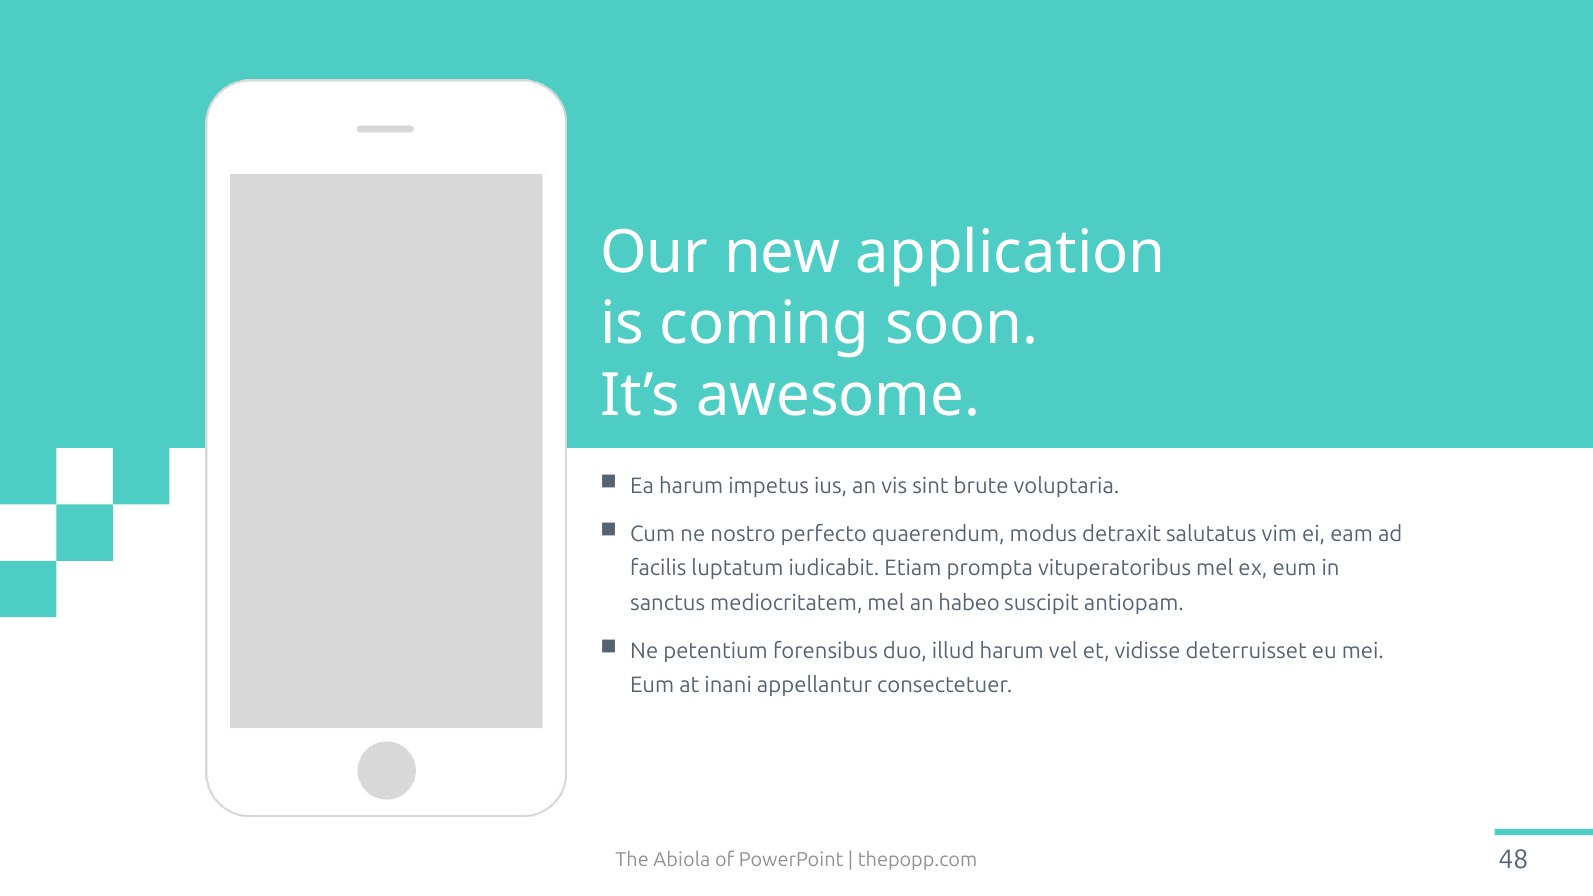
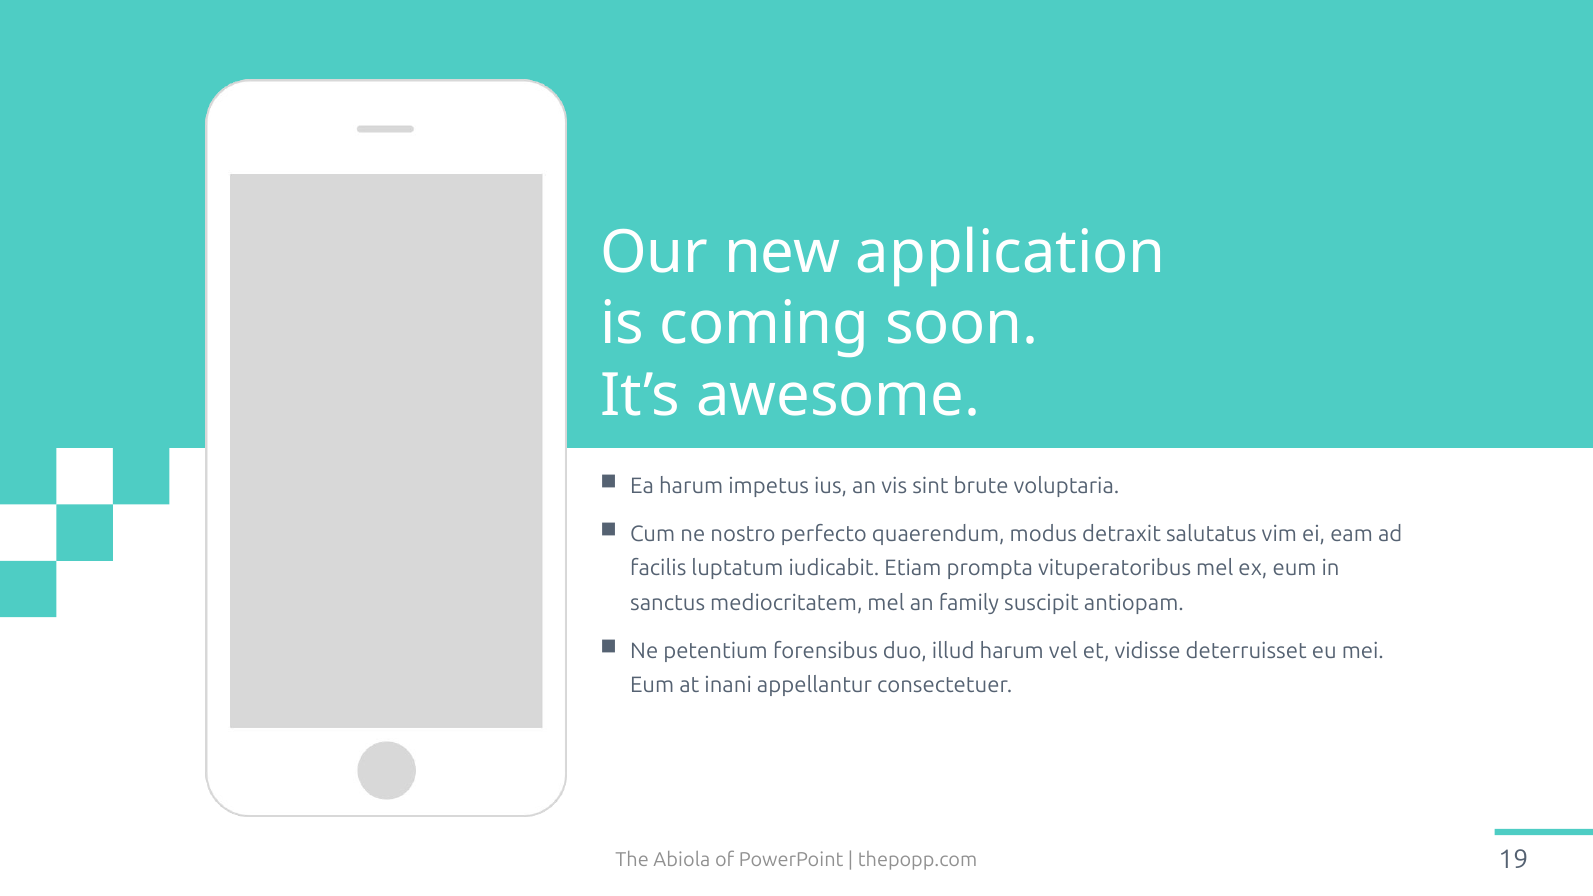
habeo: habeo -> family (969, 603)
48: 48 -> 19 (1513, 859)
